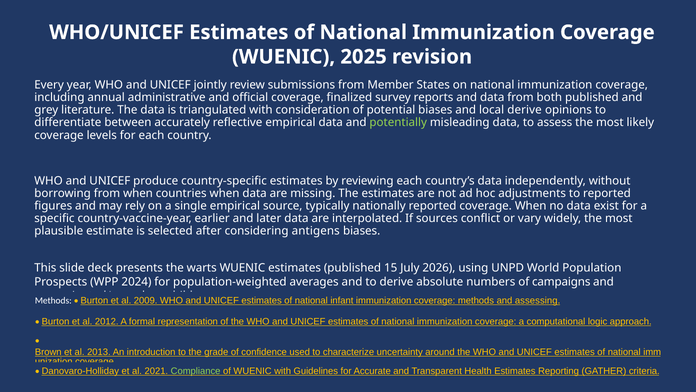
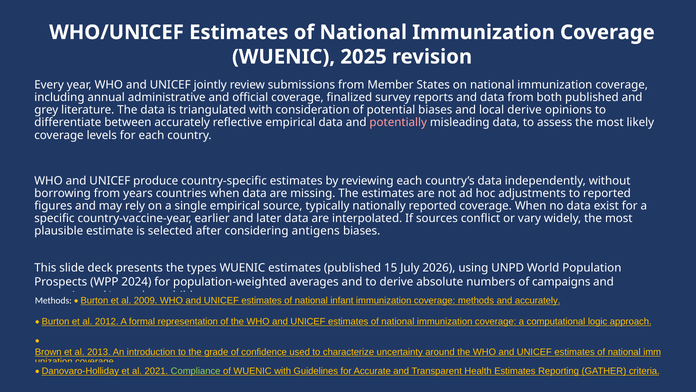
potentially colour: light green -> pink (398, 123)
from when: when -> years (138, 193)
warts: warts -> types (202, 268)
and assessing: assessing -> accurately (538, 300)
